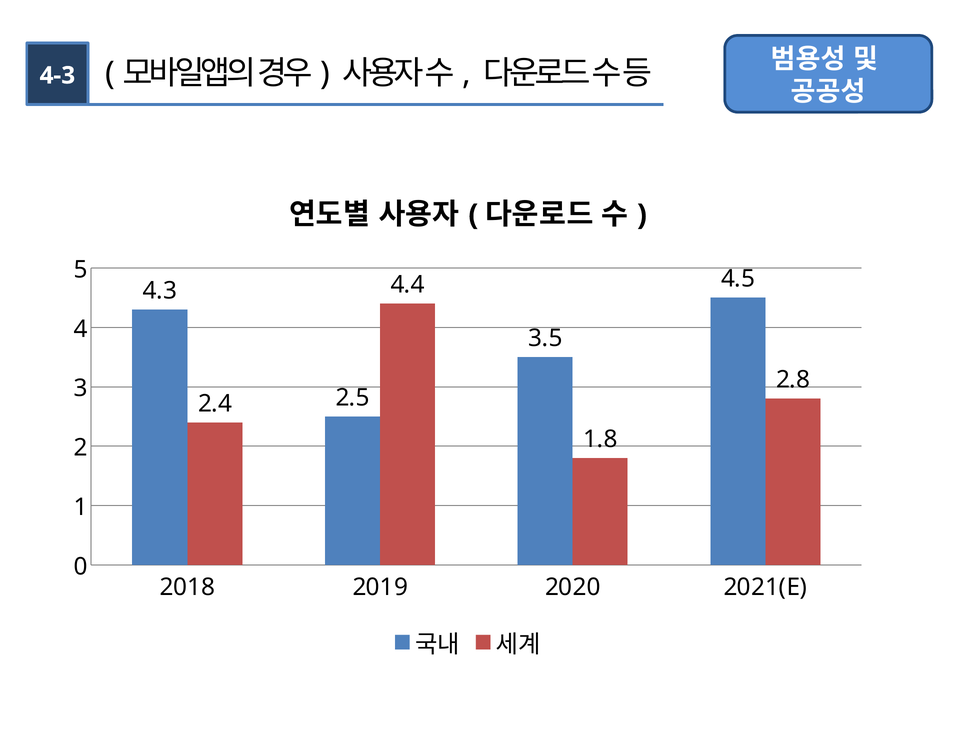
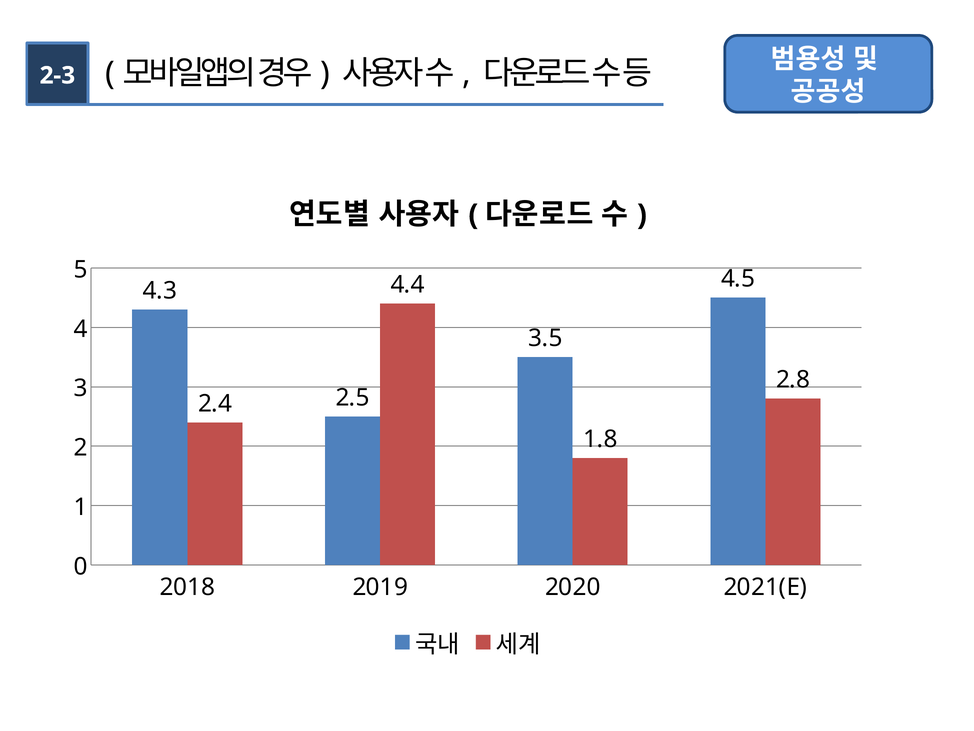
4-3: 4-3 -> 2-3 (57, 75)
